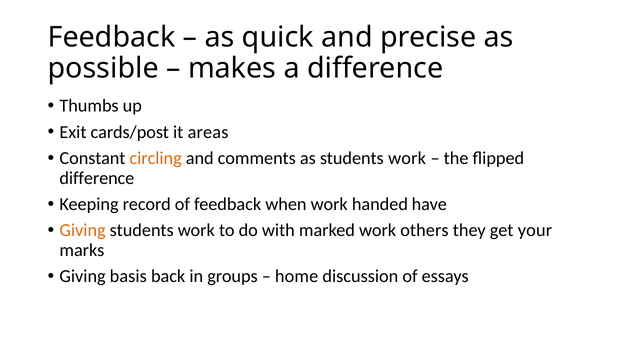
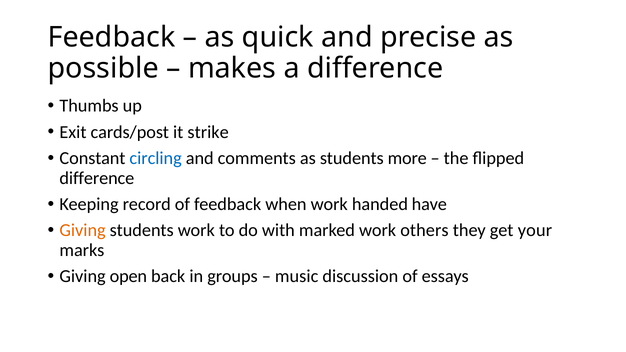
areas: areas -> strike (208, 132)
circling colour: orange -> blue (156, 158)
as students work: work -> more (407, 158)
basis: basis -> open (128, 277)
home: home -> music (297, 277)
